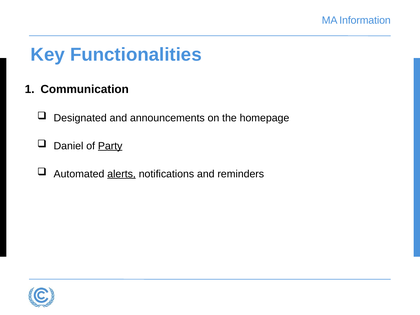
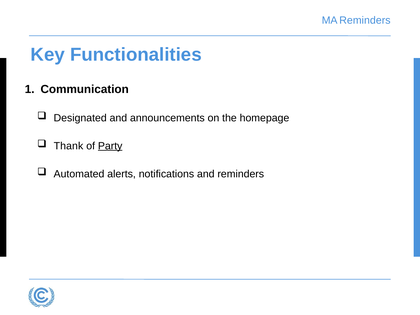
MA Information: Information -> Reminders (365, 20)
Daniel: Daniel -> Thank (68, 146)
alerts underline: present -> none (122, 174)
